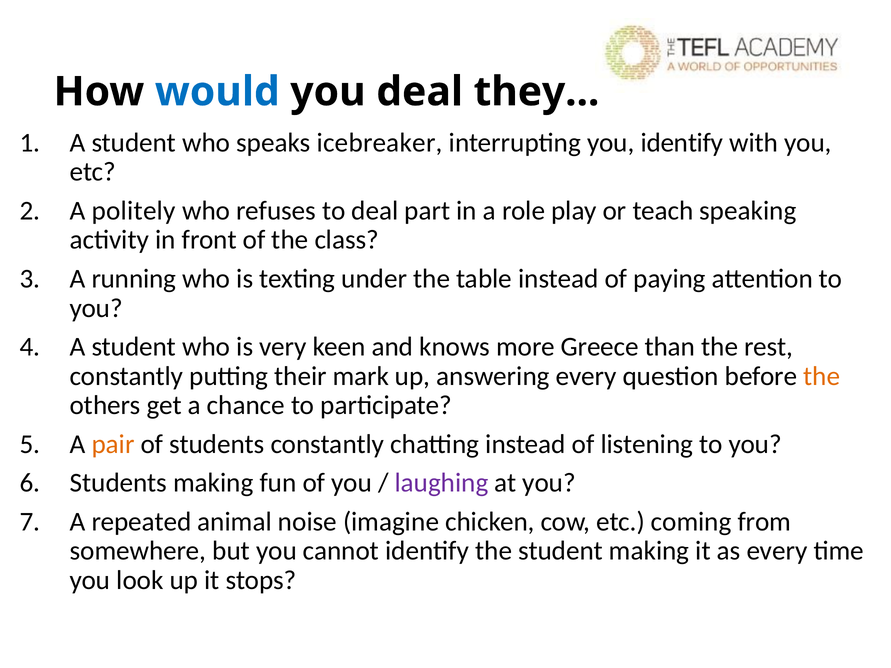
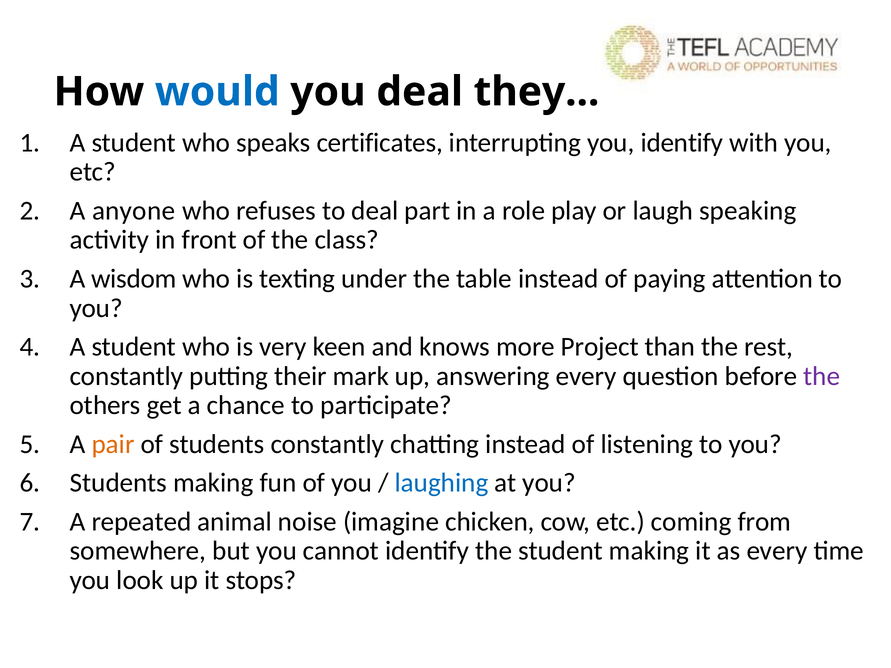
icebreaker: icebreaker -> certificates (380, 143)
politely: politely -> anyone (134, 211)
teach: teach -> laugh (663, 211)
running: running -> wisdom (134, 279)
Greece: Greece -> Project (600, 347)
the colour: orange -> purple (822, 376)
laughing colour: purple -> blue (441, 483)
